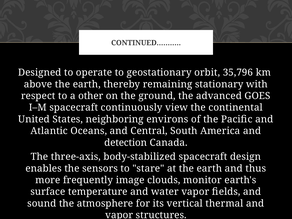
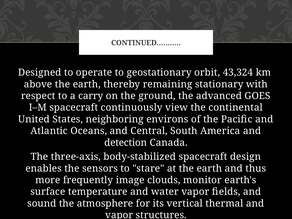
35,796: 35,796 -> 43,324 (238, 73)
other: other -> carry (91, 96)
